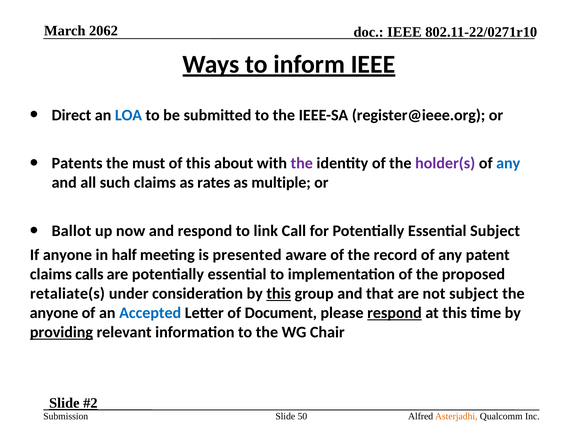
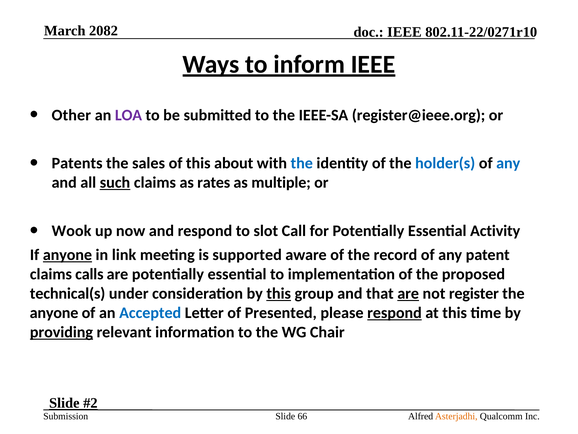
2062: 2062 -> 2082 (103, 31)
Direct: Direct -> Other (71, 115)
LOA colour: blue -> purple (128, 115)
must: must -> sales (149, 163)
the colour: purple -> blue (302, 163)
holder(s colour: purple -> blue (445, 163)
such underline: none -> present (115, 182)
Ballot: Ballot -> Wook (72, 231)
link: link -> slot (266, 231)
Essential Subject: Subject -> Activity (495, 231)
anyone underline: none -> present (67, 255)
half: half -> link (124, 255)
presented: presented -> supported (247, 255)
retaliate(s: retaliate(s -> technical(s (68, 293)
are underline: none -> present (408, 293)
not subject: subject -> register (474, 293)
Document: Document -> Presented (281, 313)
50: 50 -> 66 (302, 416)
